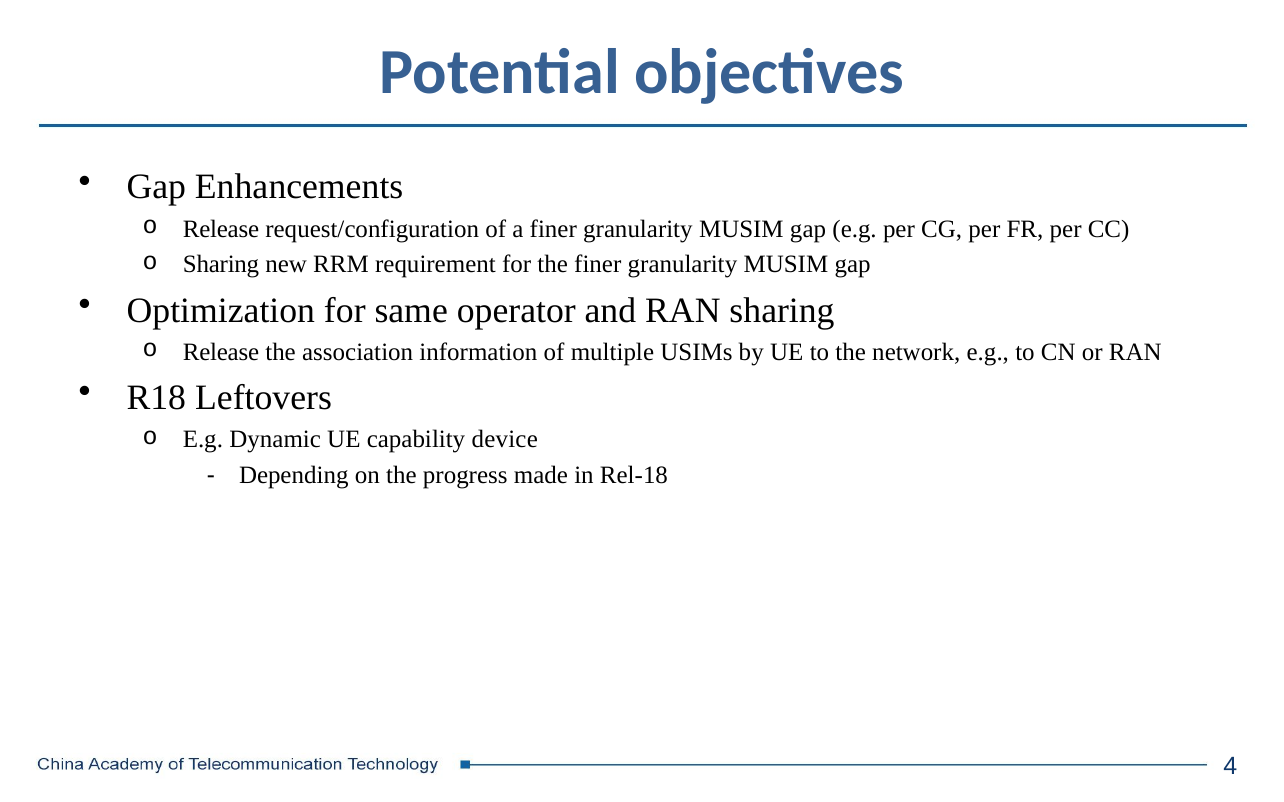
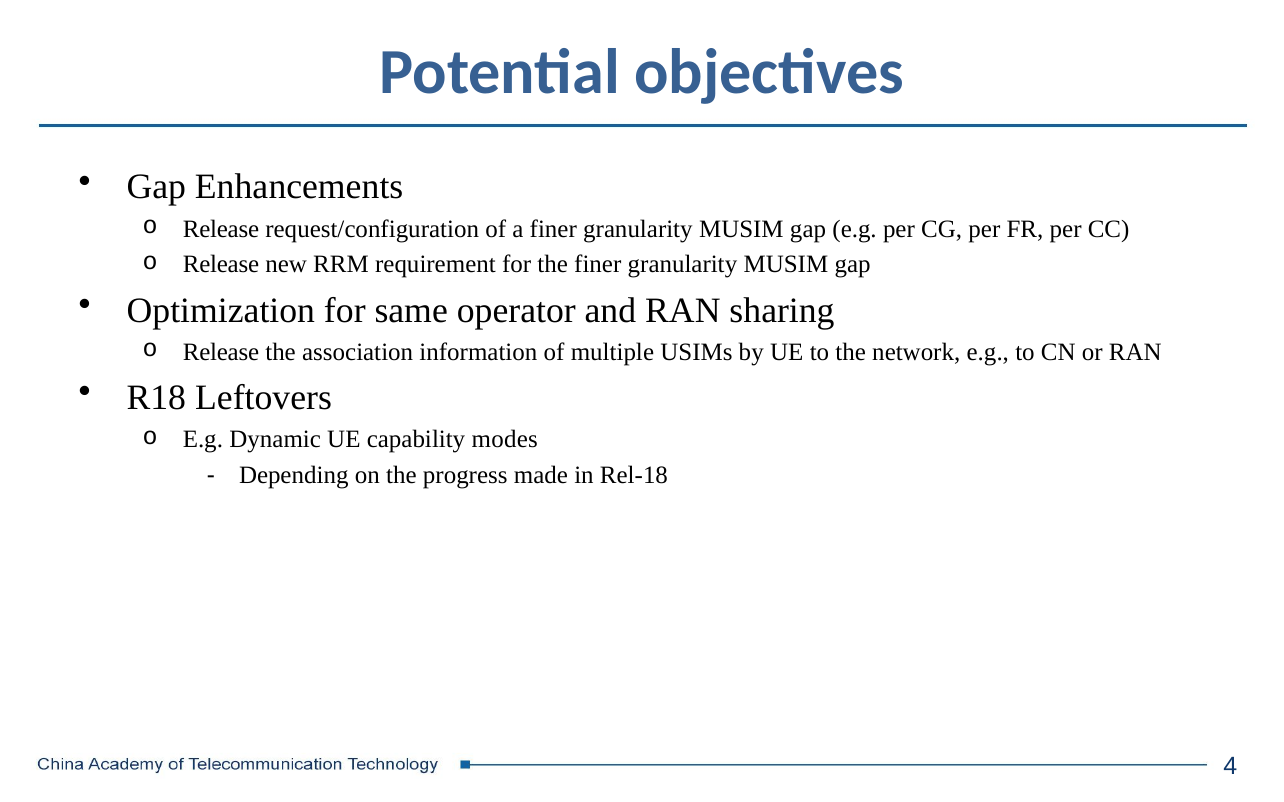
Sharing: Sharing -> Release (221, 265)
device: device -> modes (505, 439)
